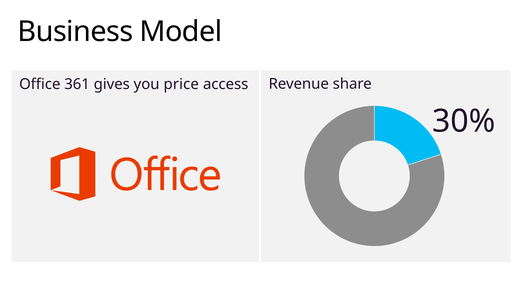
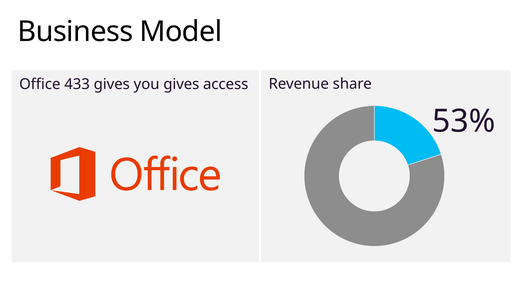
361: 361 -> 433 (77, 84)
you price: price -> gives (181, 84)
30%: 30% -> 53% (464, 121)
